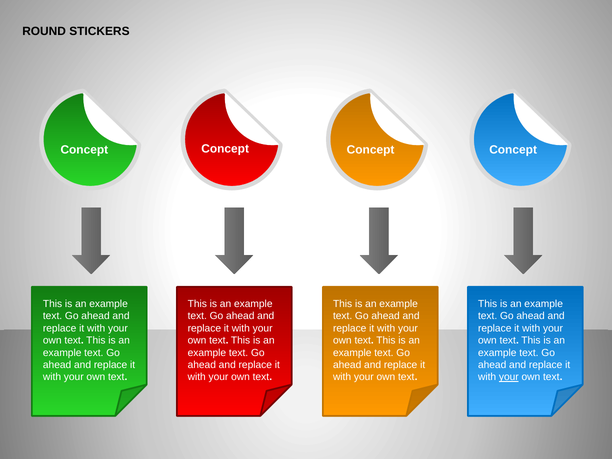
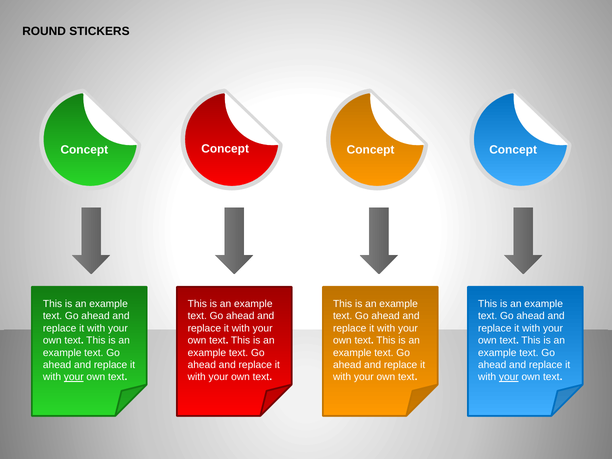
your underline: none -> present (74, 377)
